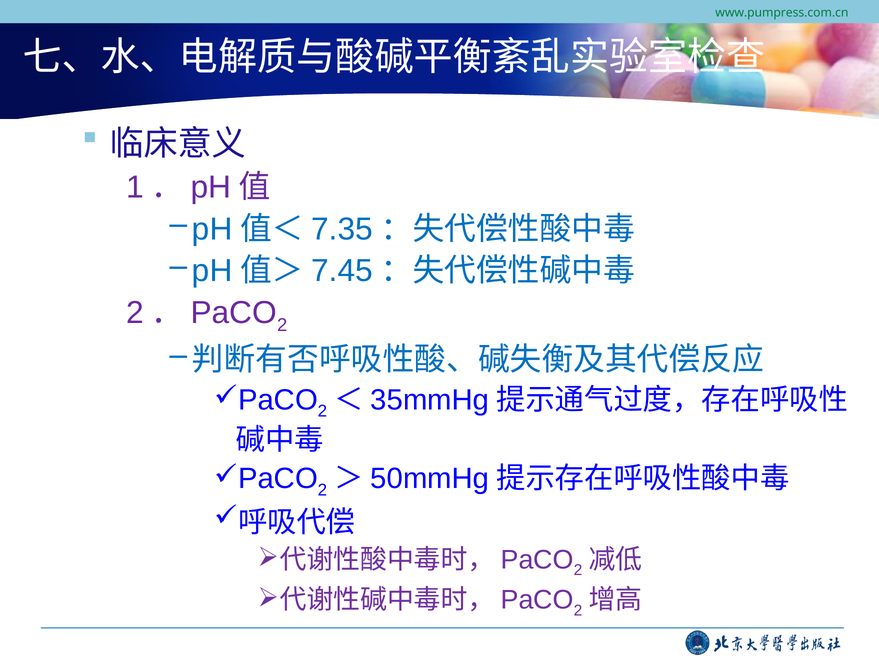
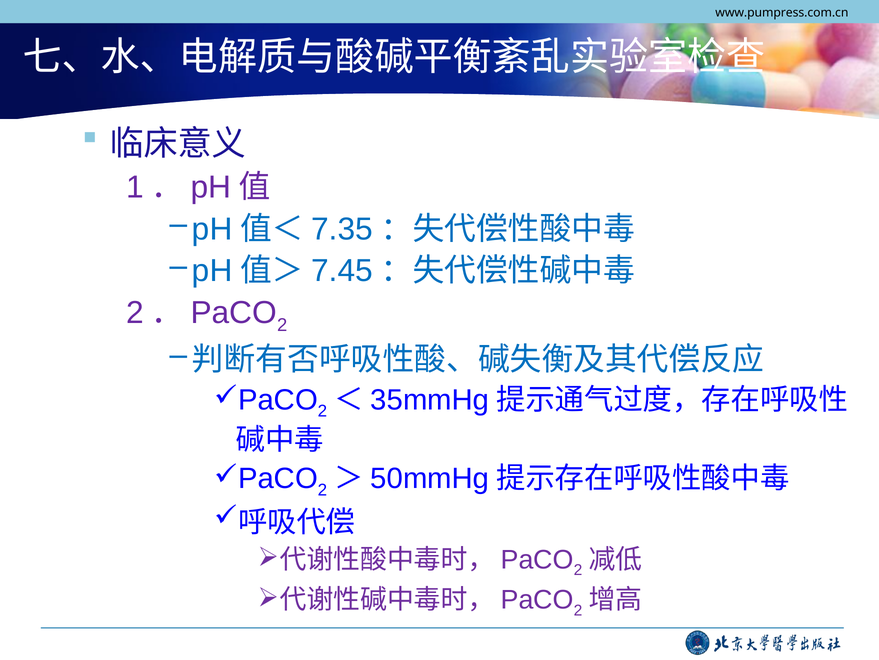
www.pumpress.com.cn colour: green -> black (782, 13)
